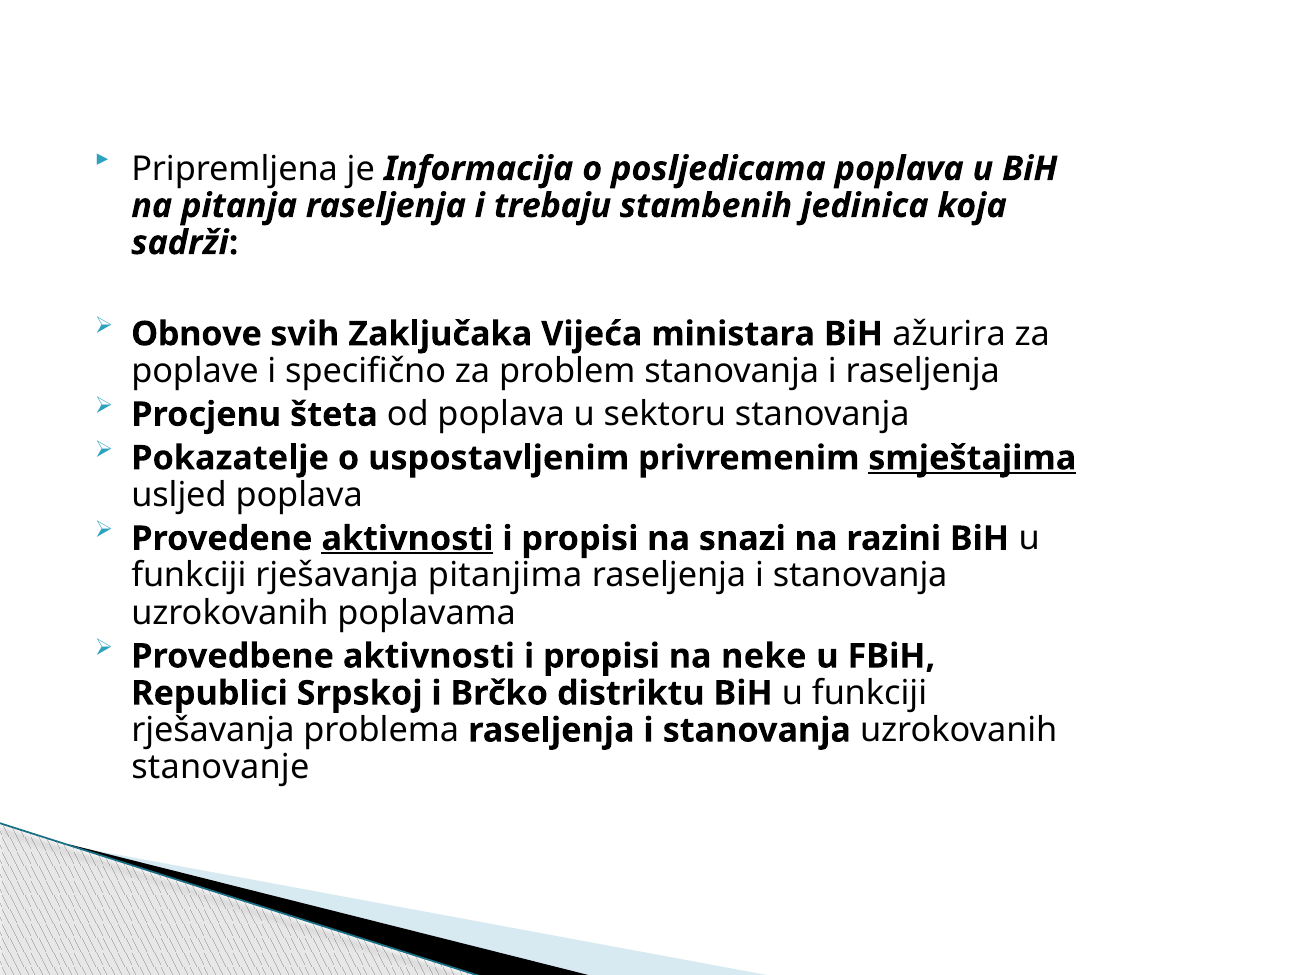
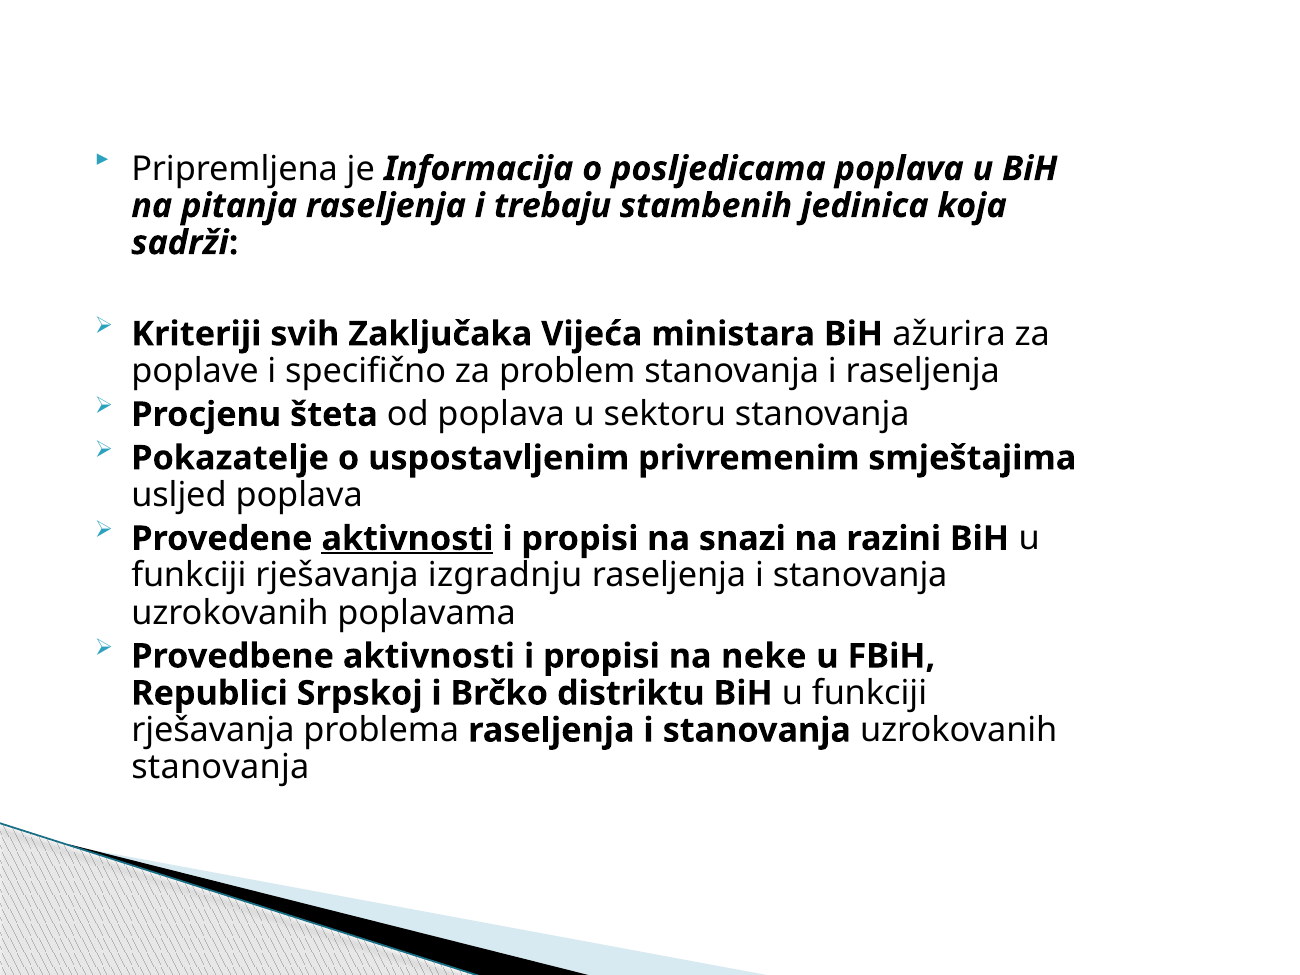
Obnove: Obnove -> Kriteriji (196, 334)
smještajima underline: present -> none (972, 458)
pitanjima: pitanjima -> izgradnju (505, 576)
stanovanje: stanovanje -> stanovanja (220, 767)
